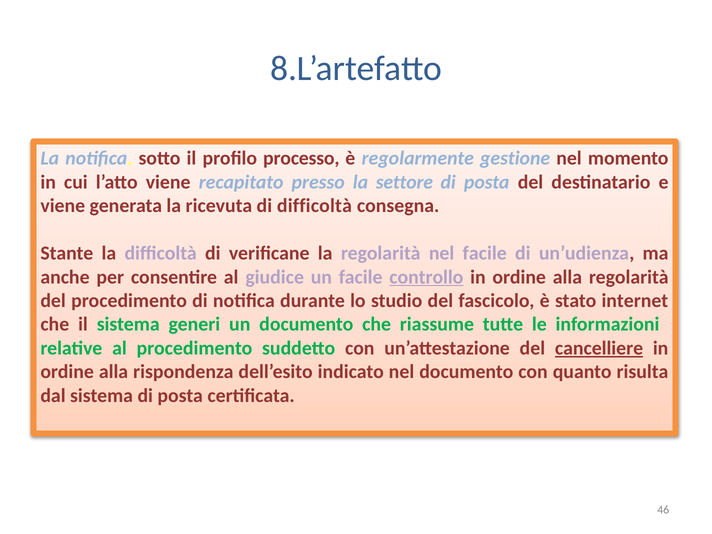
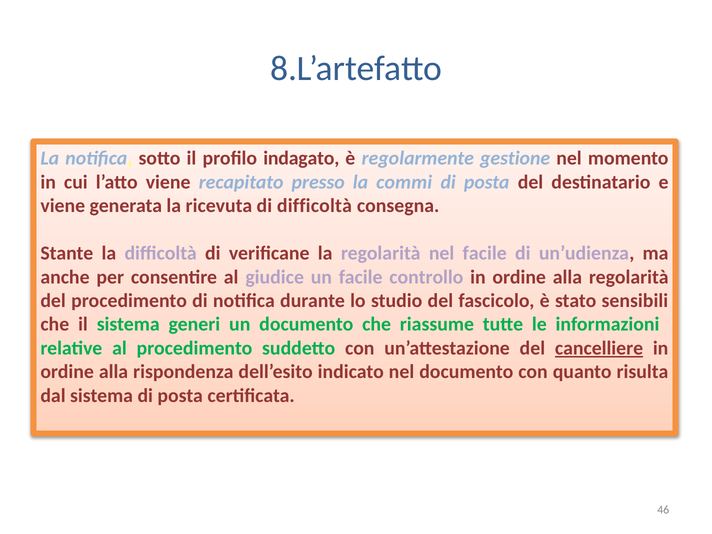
processo: processo -> indagato (301, 158)
settore: settore -> commi (404, 182)
controllo underline: present -> none (426, 277)
internet: internet -> sensibili (635, 301)
